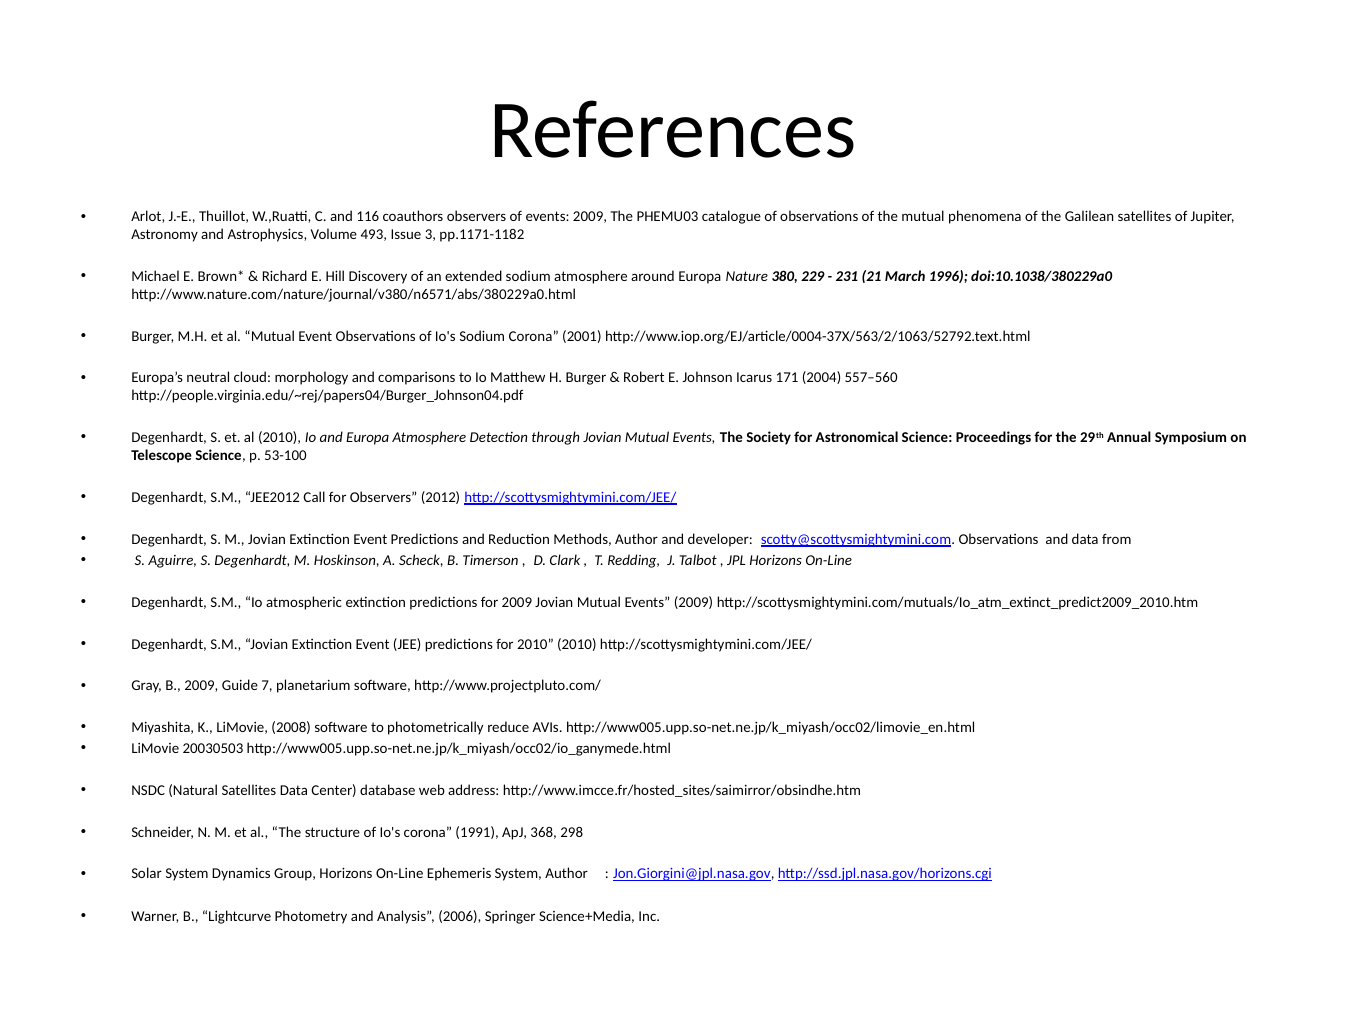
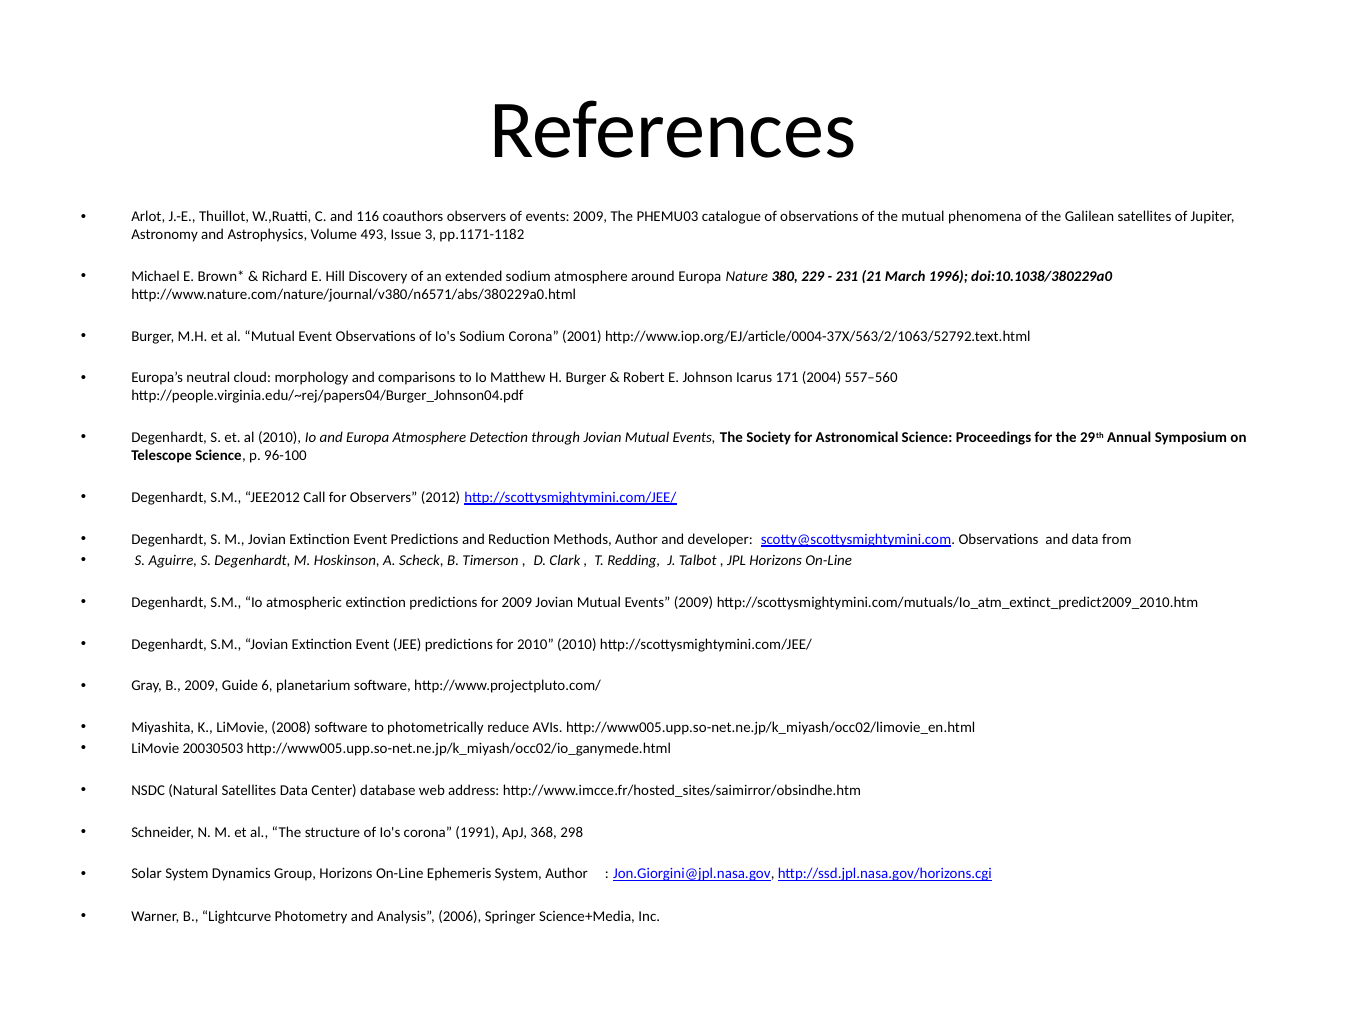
53-100: 53-100 -> 96-100 (285, 456)
7: 7 -> 6 (267, 686)
